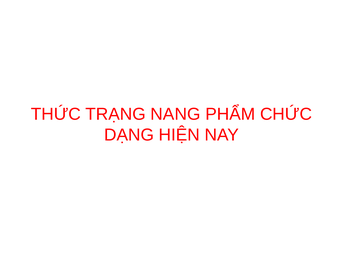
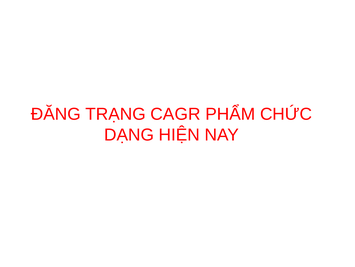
THỨC: THỨC -> ĐĂNG (56, 114)
NANG: NANG -> CAGR (175, 114)
